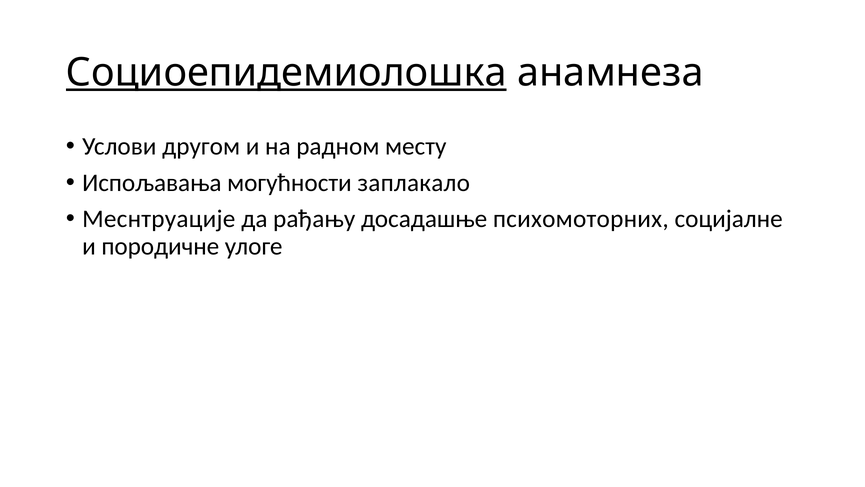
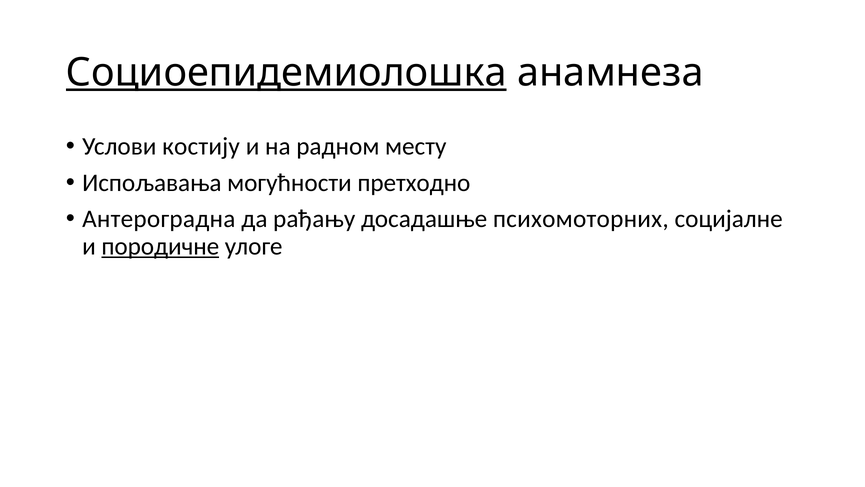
другом: другом -> костију (201, 146)
заплакало: заплакало -> претходно (414, 183)
Меснтруације: Меснтруације -> Антероградна (159, 219)
породичне underline: none -> present (160, 246)
